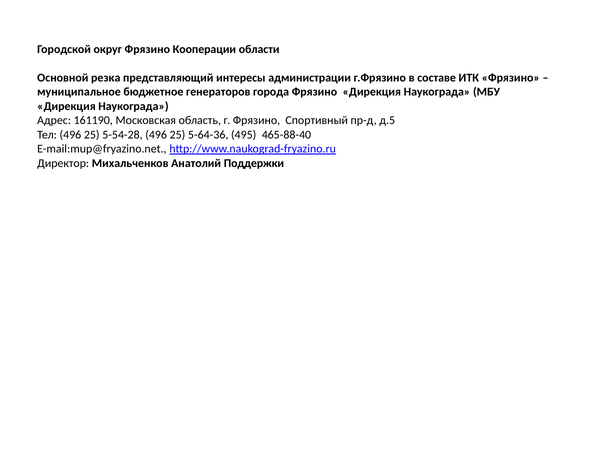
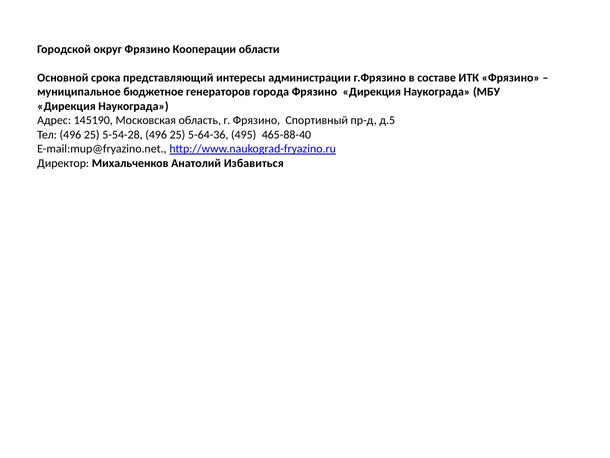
резка: резка -> срока (106, 78)
161190: 161190 -> 145190 (93, 120)
Поддержки: Поддержки -> Избавиться (254, 163)
